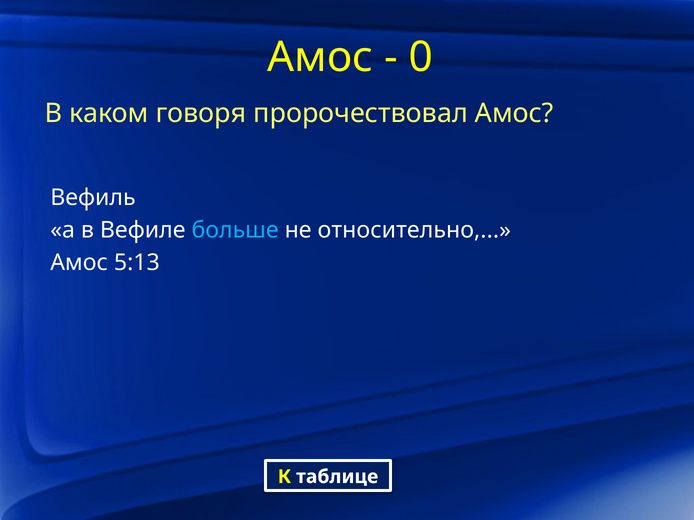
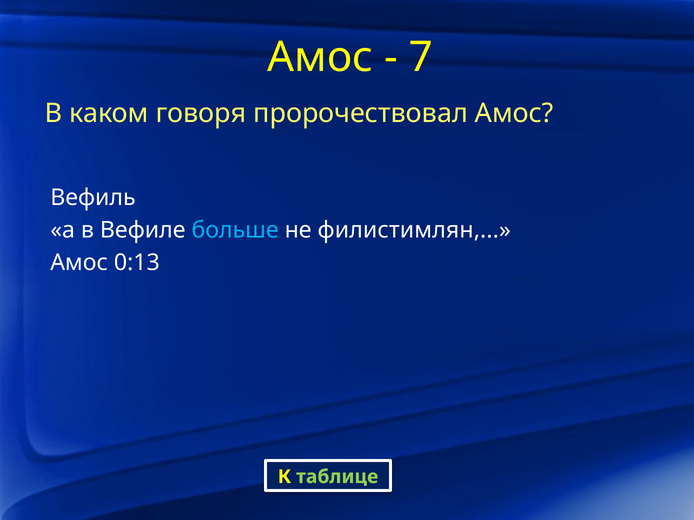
0: 0 -> 7 (421, 57)
относительно: относительно -> филистимлян (414, 230)
5:13: 5:13 -> 0:13 (137, 263)
таблице colour: white -> light green (337, 477)
